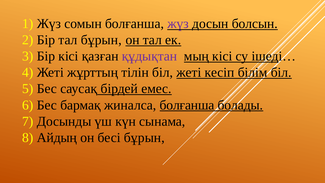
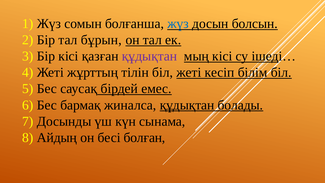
жүз colour: purple -> blue (178, 24)
жиналса болғанша: болғанша -> құдықтан (187, 105)
бесі бұрын: бұрын -> болған (144, 137)
